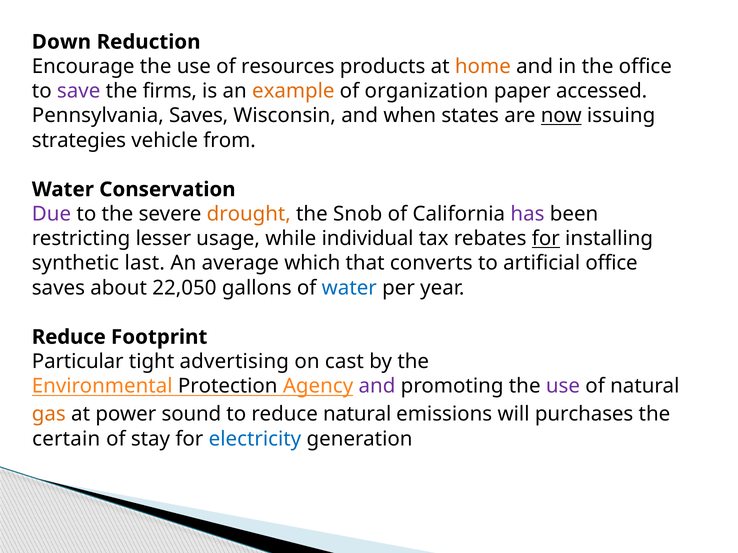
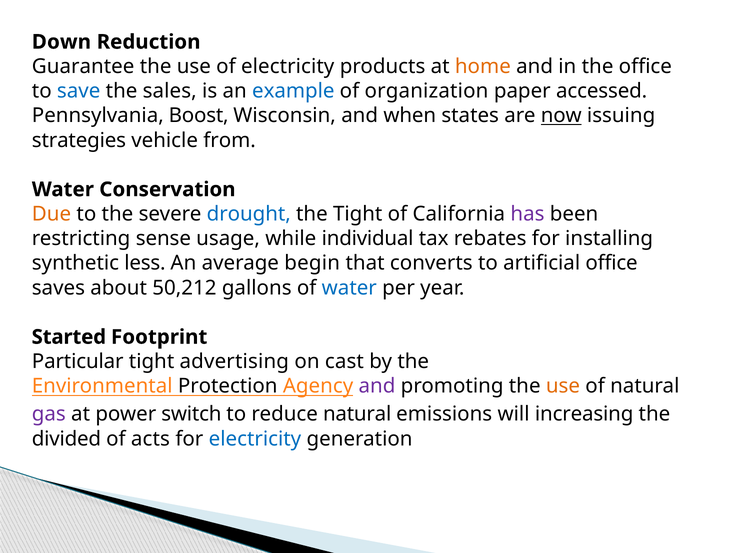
Encourage: Encourage -> Guarantee (83, 67)
of resources: resources -> electricity (288, 67)
save colour: purple -> blue (79, 91)
firms: firms -> sales (170, 91)
example colour: orange -> blue (293, 91)
Pennsylvania Saves: Saves -> Boost (199, 116)
Due colour: purple -> orange (51, 214)
drought colour: orange -> blue (249, 214)
the Snob: Snob -> Tight (358, 214)
lesser: lesser -> sense (163, 239)
for underline: present -> none (546, 239)
last: last -> less (145, 263)
which: which -> begin (312, 263)
22,050: 22,050 -> 50,212 (184, 288)
Reduce: Reduce -> Started (69, 337)
use colour: purple -> orange (563, 387)
gas colour: orange -> purple (49, 415)
sound: sound -> switch (191, 415)
purchases: purchases -> increasing (584, 415)
certain: certain -> divided (66, 439)
stay: stay -> acts (150, 439)
